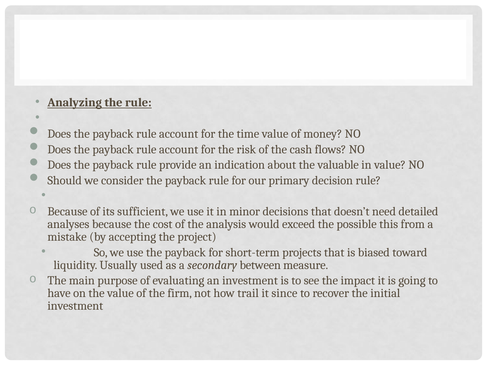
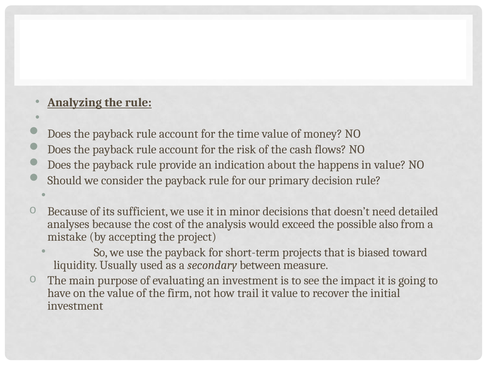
valuable: valuable -> happens (338, 165)
this: this -> also (389, 224)
it since: since -> value (285, 293)
